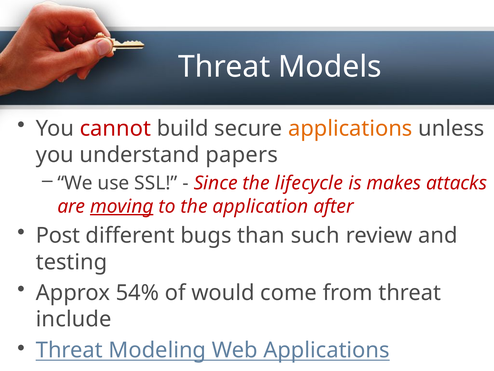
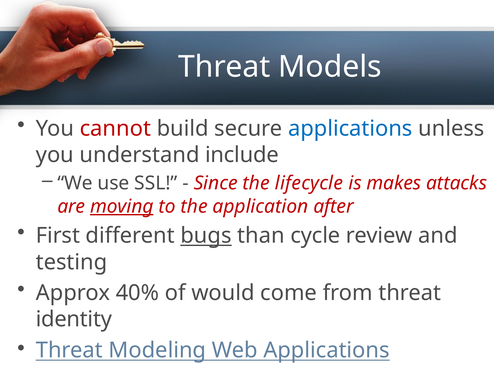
applications colour: orange -> blue (350, 128)
papers: papers -> include (242, 155)
Post: Post -> First (58, 235)
bugs underline: none -> present (206, 235)
such: such -> cycle (315, 235)
54%: 54% -> 40% (137, 293)
include: include -> identity (74, 319)
